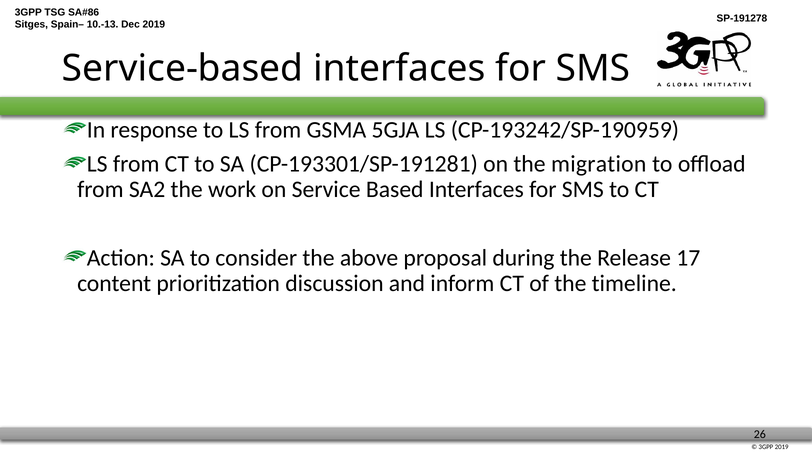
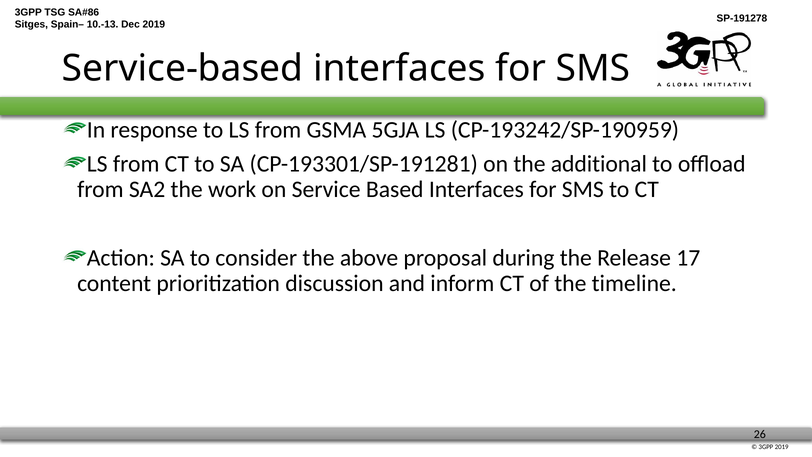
migration: migration -> additional (599, 164)
